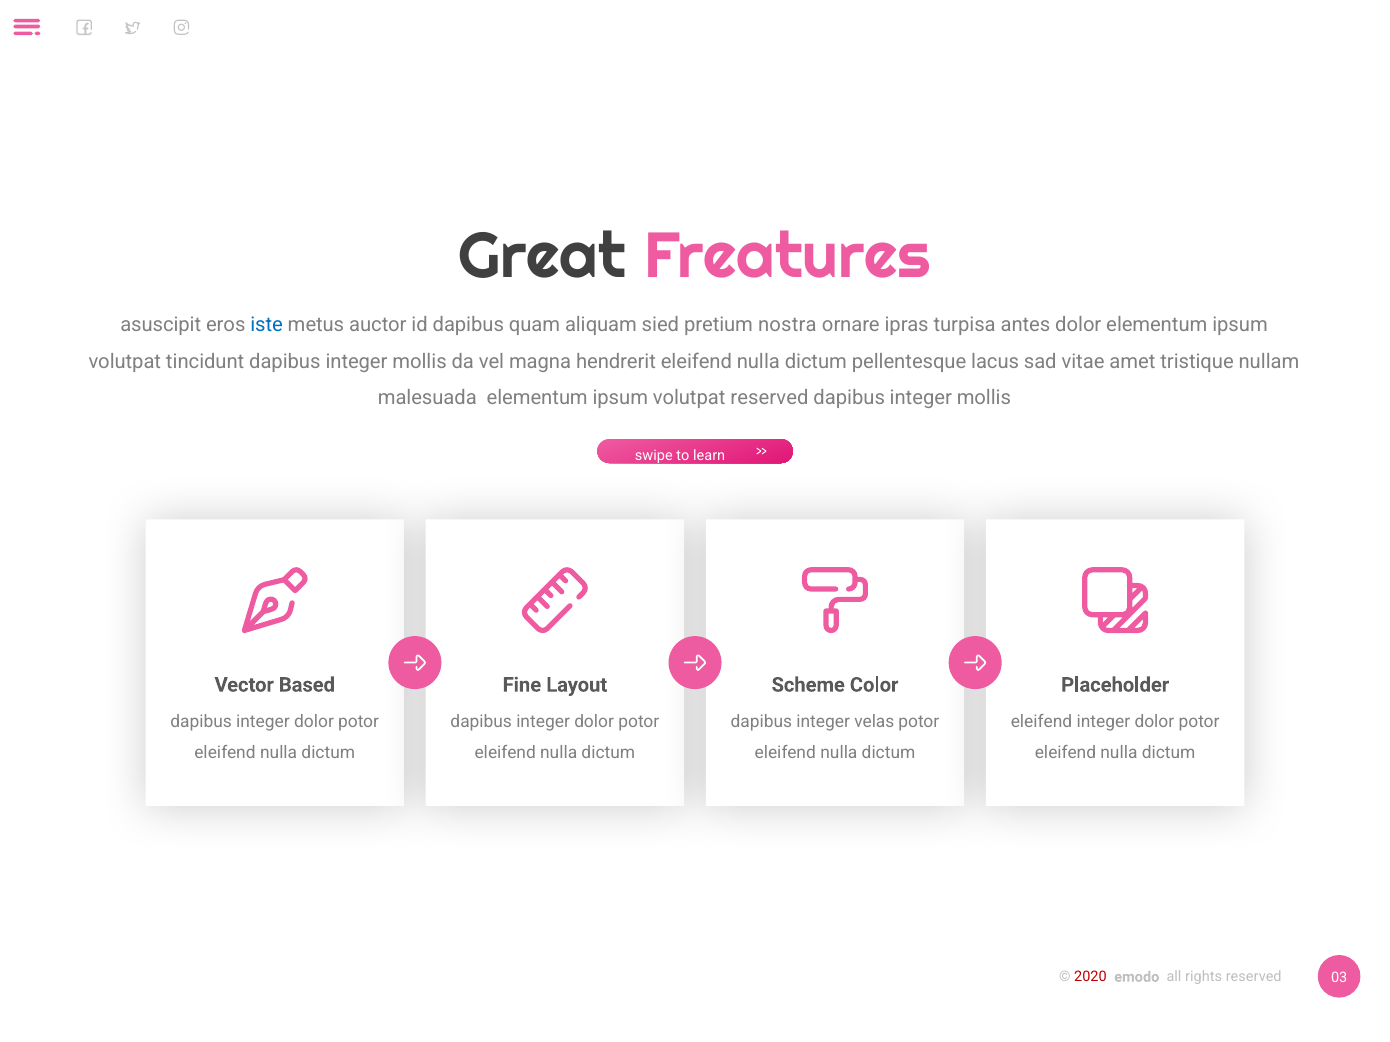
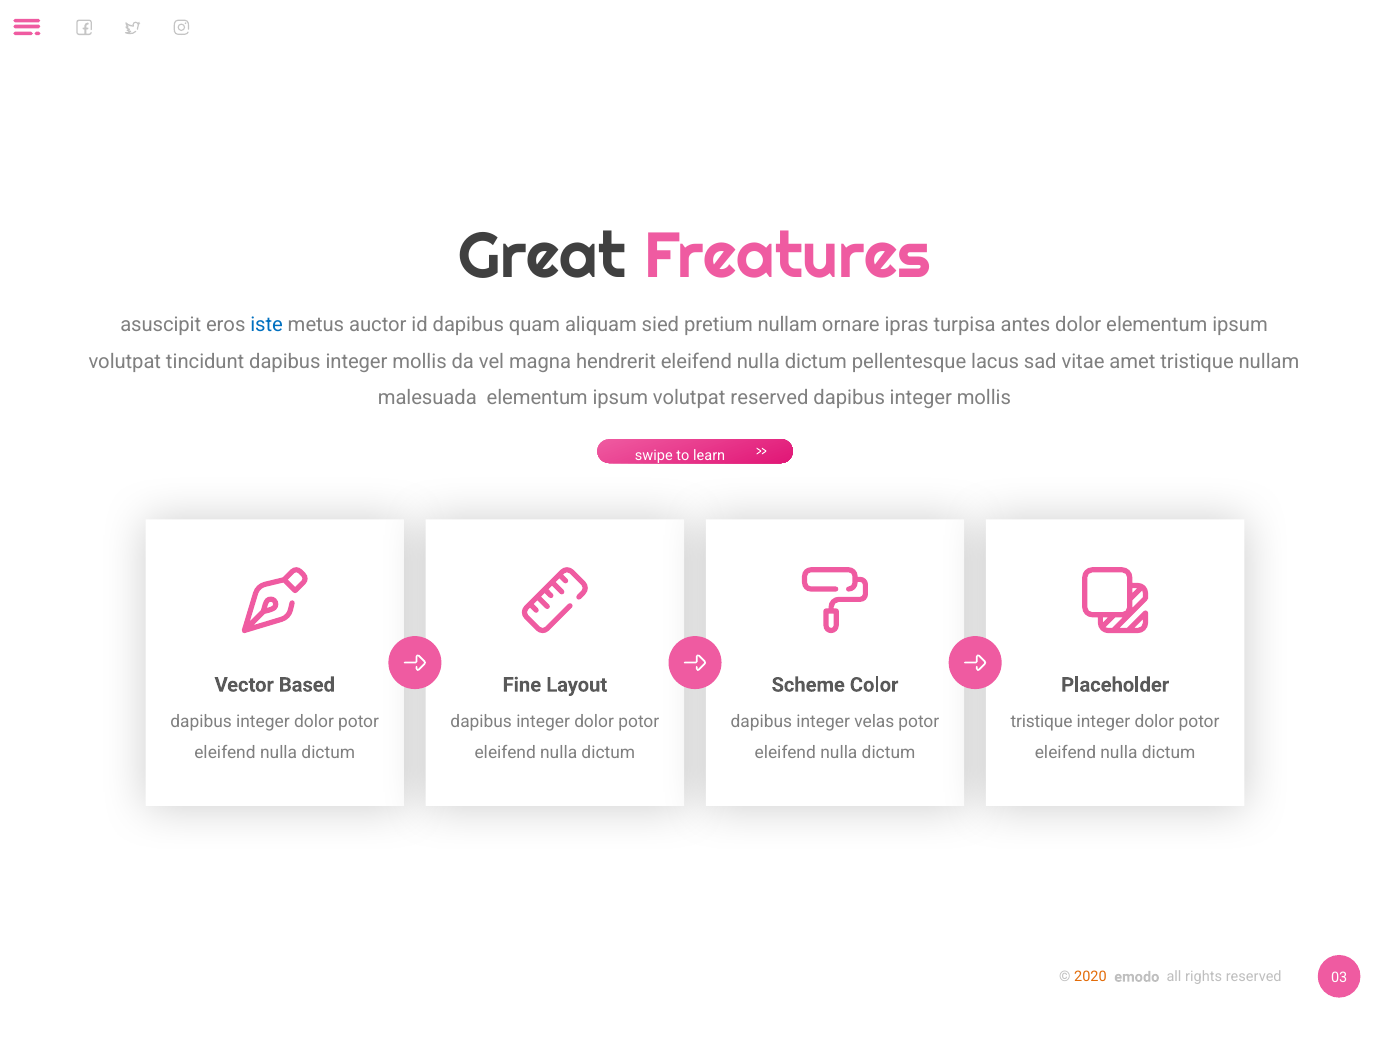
pretium nostra: nostra -> nullam (788, 325)
eleifend: eleifend -> tristique (1042, 722)
2020 colour: red -> orange (1090, 977)
